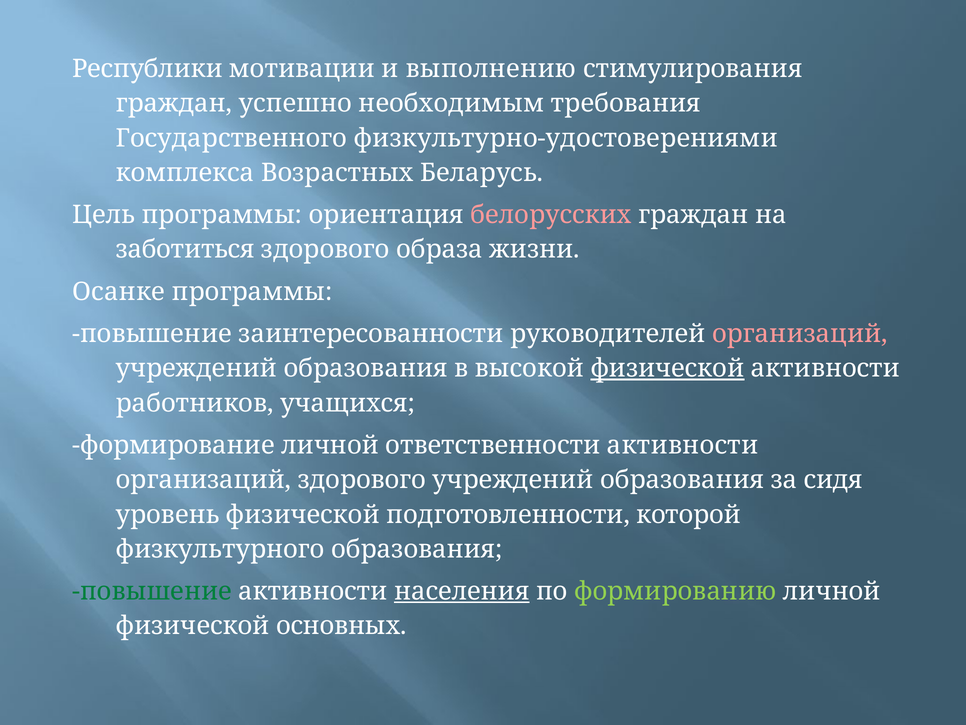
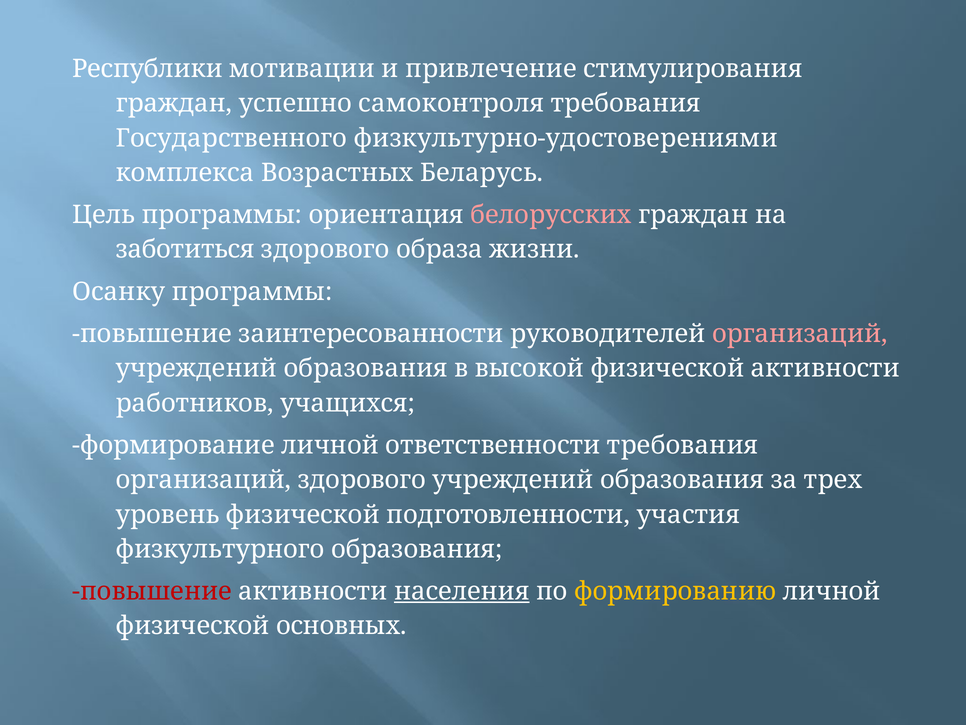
выполнению: выполнению -> привлечение (491, 69)
необходимым: необходимым -> самоконтроля (451, 103)
Осанке: Осанке -> Осанку (119, 292)
физической underline: present -> none (667, 368)
ответственности активности: активности -> требования (683, 445)
сидя: сидя -> трех (833, 480)
которой: которой -> участия (688, 514)
повышение colour: green -> red (152, 591)
формированию colour: light green -> yellow (675, 591)
